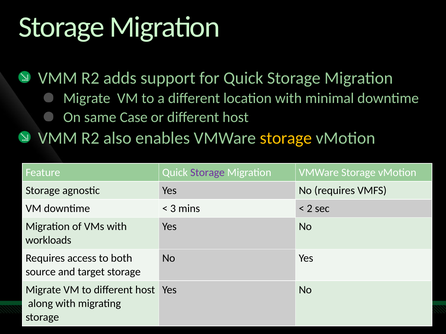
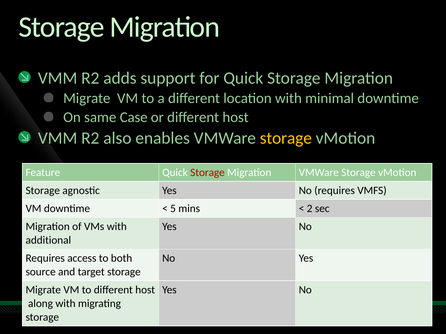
Storage colour: purple -> red (207, 173)
3: 3 -> 5 (173, 209)
workloads: workloads -> additional (48, 241)
